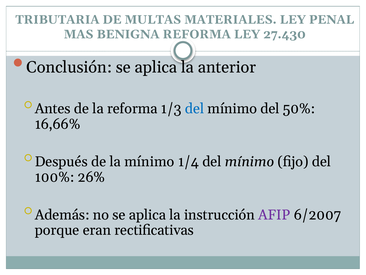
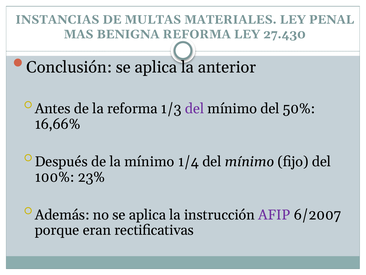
TRIBUTARIA: TRIBUTARIA -> INSTANCIAS (57, 20)
del colour: blue -> purple (195, 108)
26%: 26% -> 23% (91, 177)
